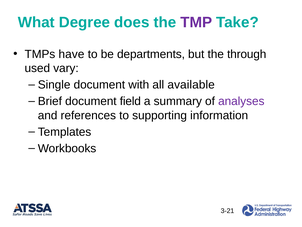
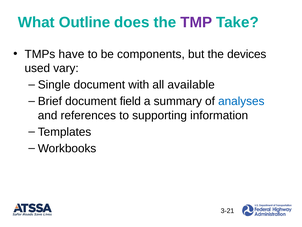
Degree: Degree -> Outline (85, 22)
departments: departments -> components (151, 54)
through: through -> devices (247, 54)
analyses colour: purple -> blue (241, 101)
